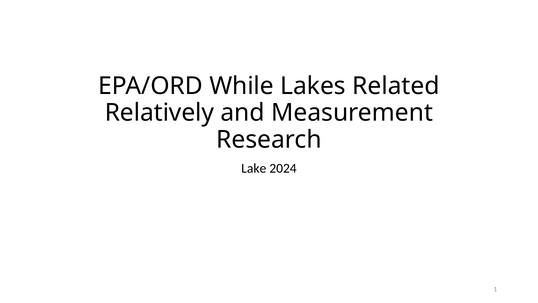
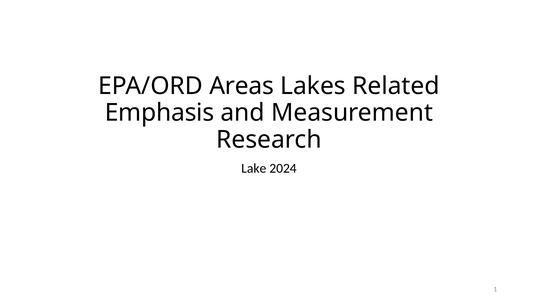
While: While -> Areas (242, 86)
Relatively: Relatively -> Emphasis (159, 113)
